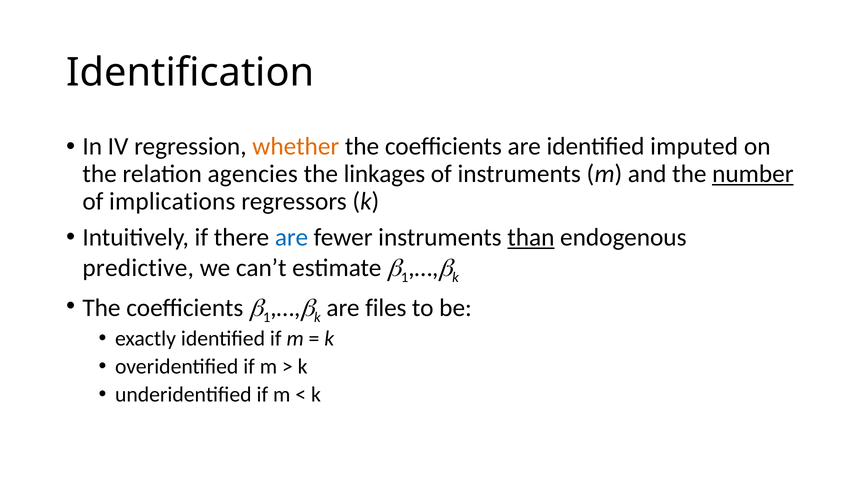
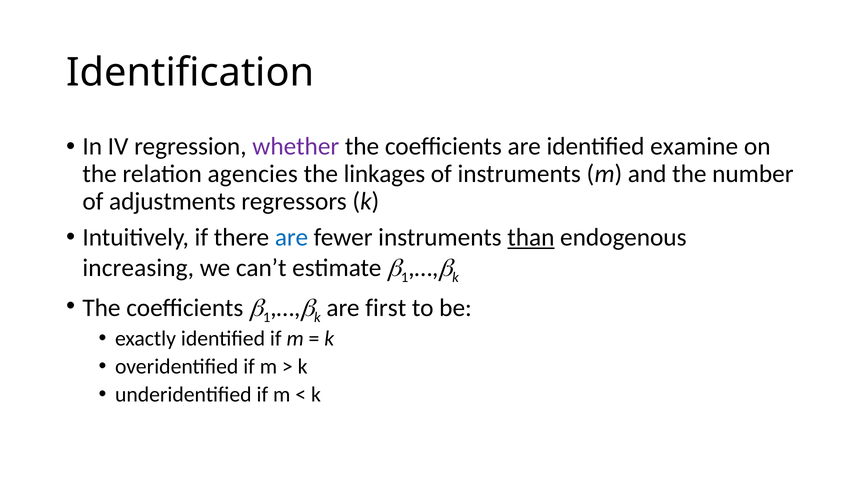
whether colour: orange -> purple (296, 147)
imputed: imputed -> examine (694, 147)
number underline: present -> none (753, 174)
implications: implications -> adjustments (172, 201)
predictive: predictive -> increasing (138, 268)
files: files -> first (386, 308)
